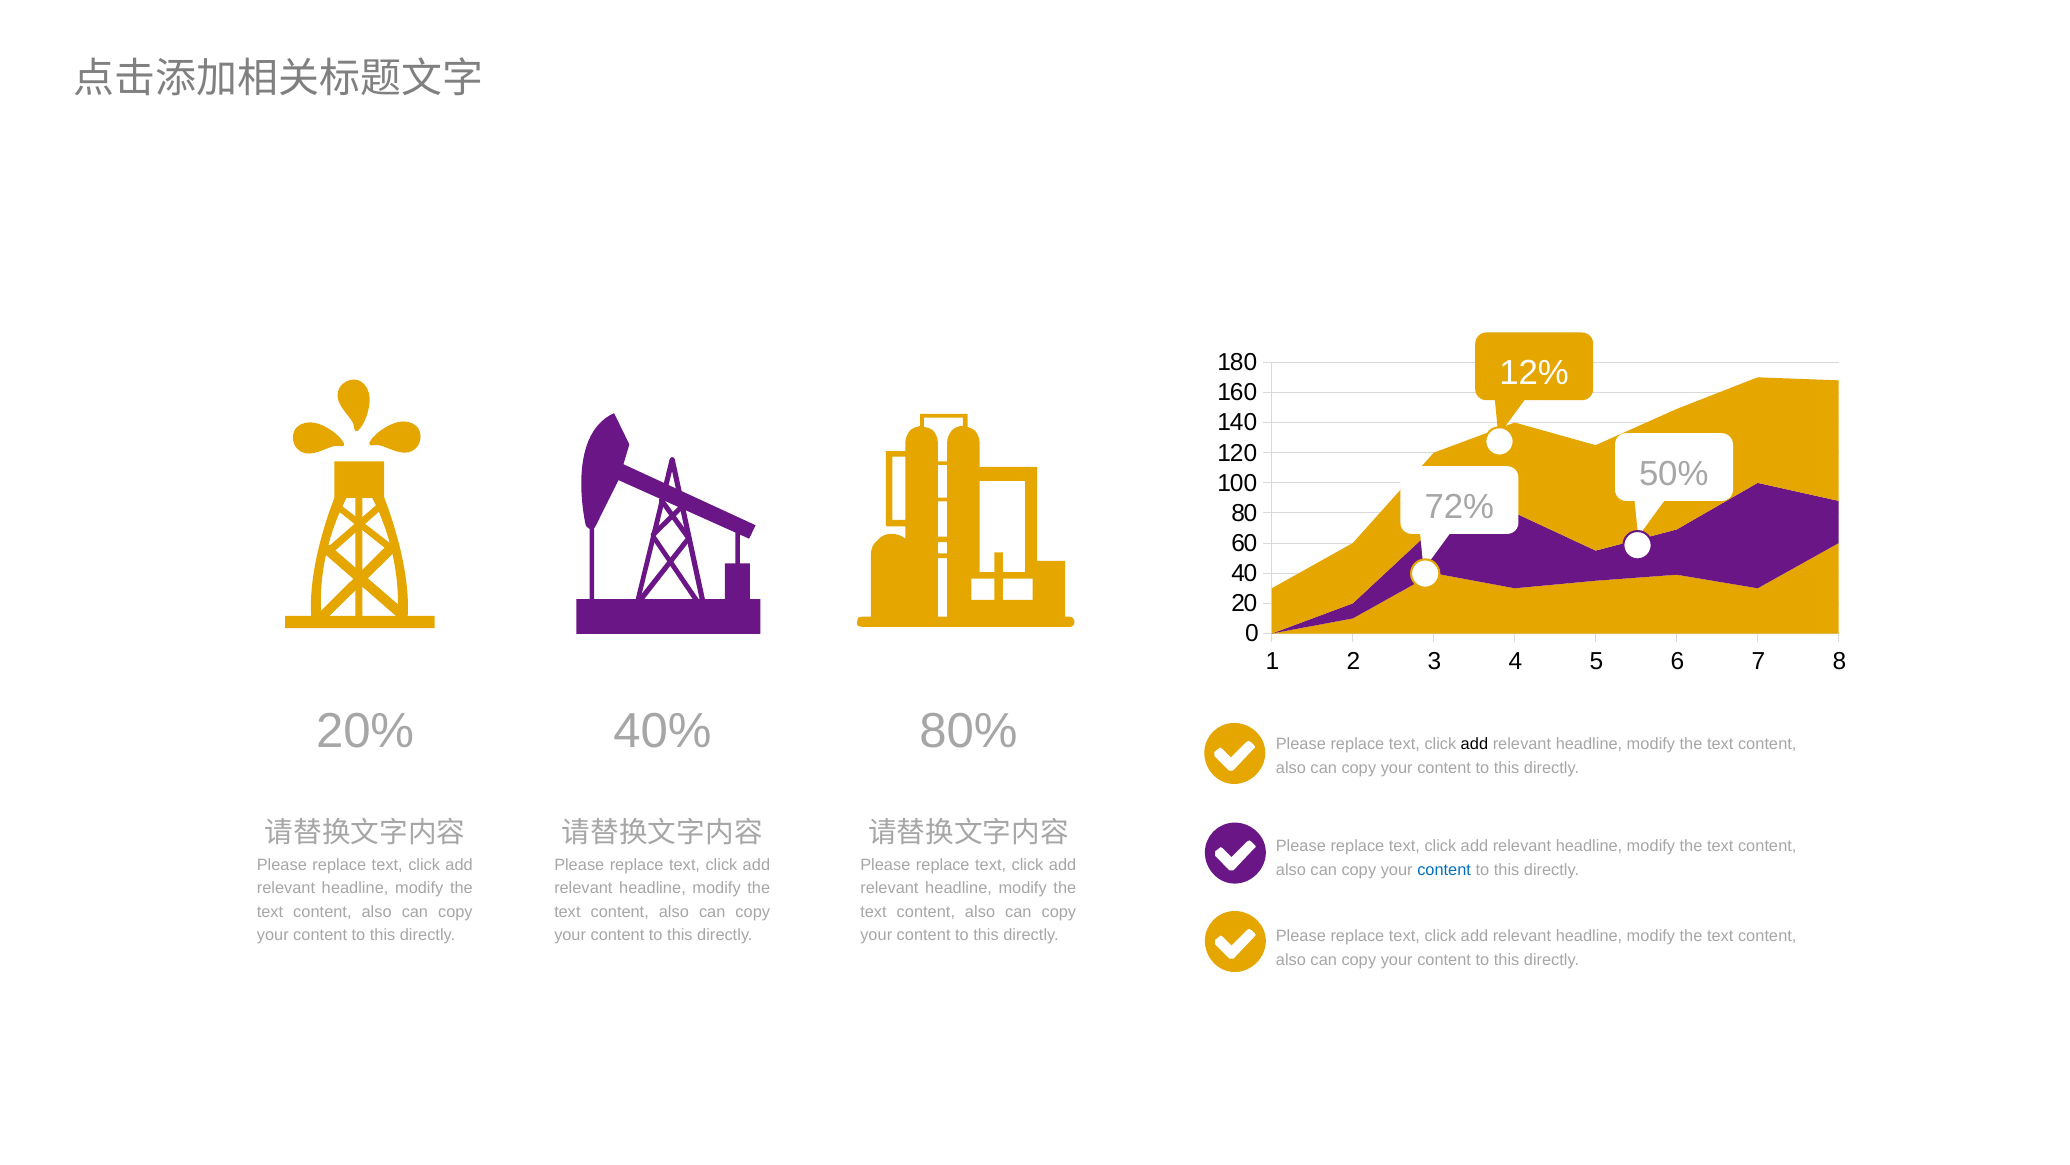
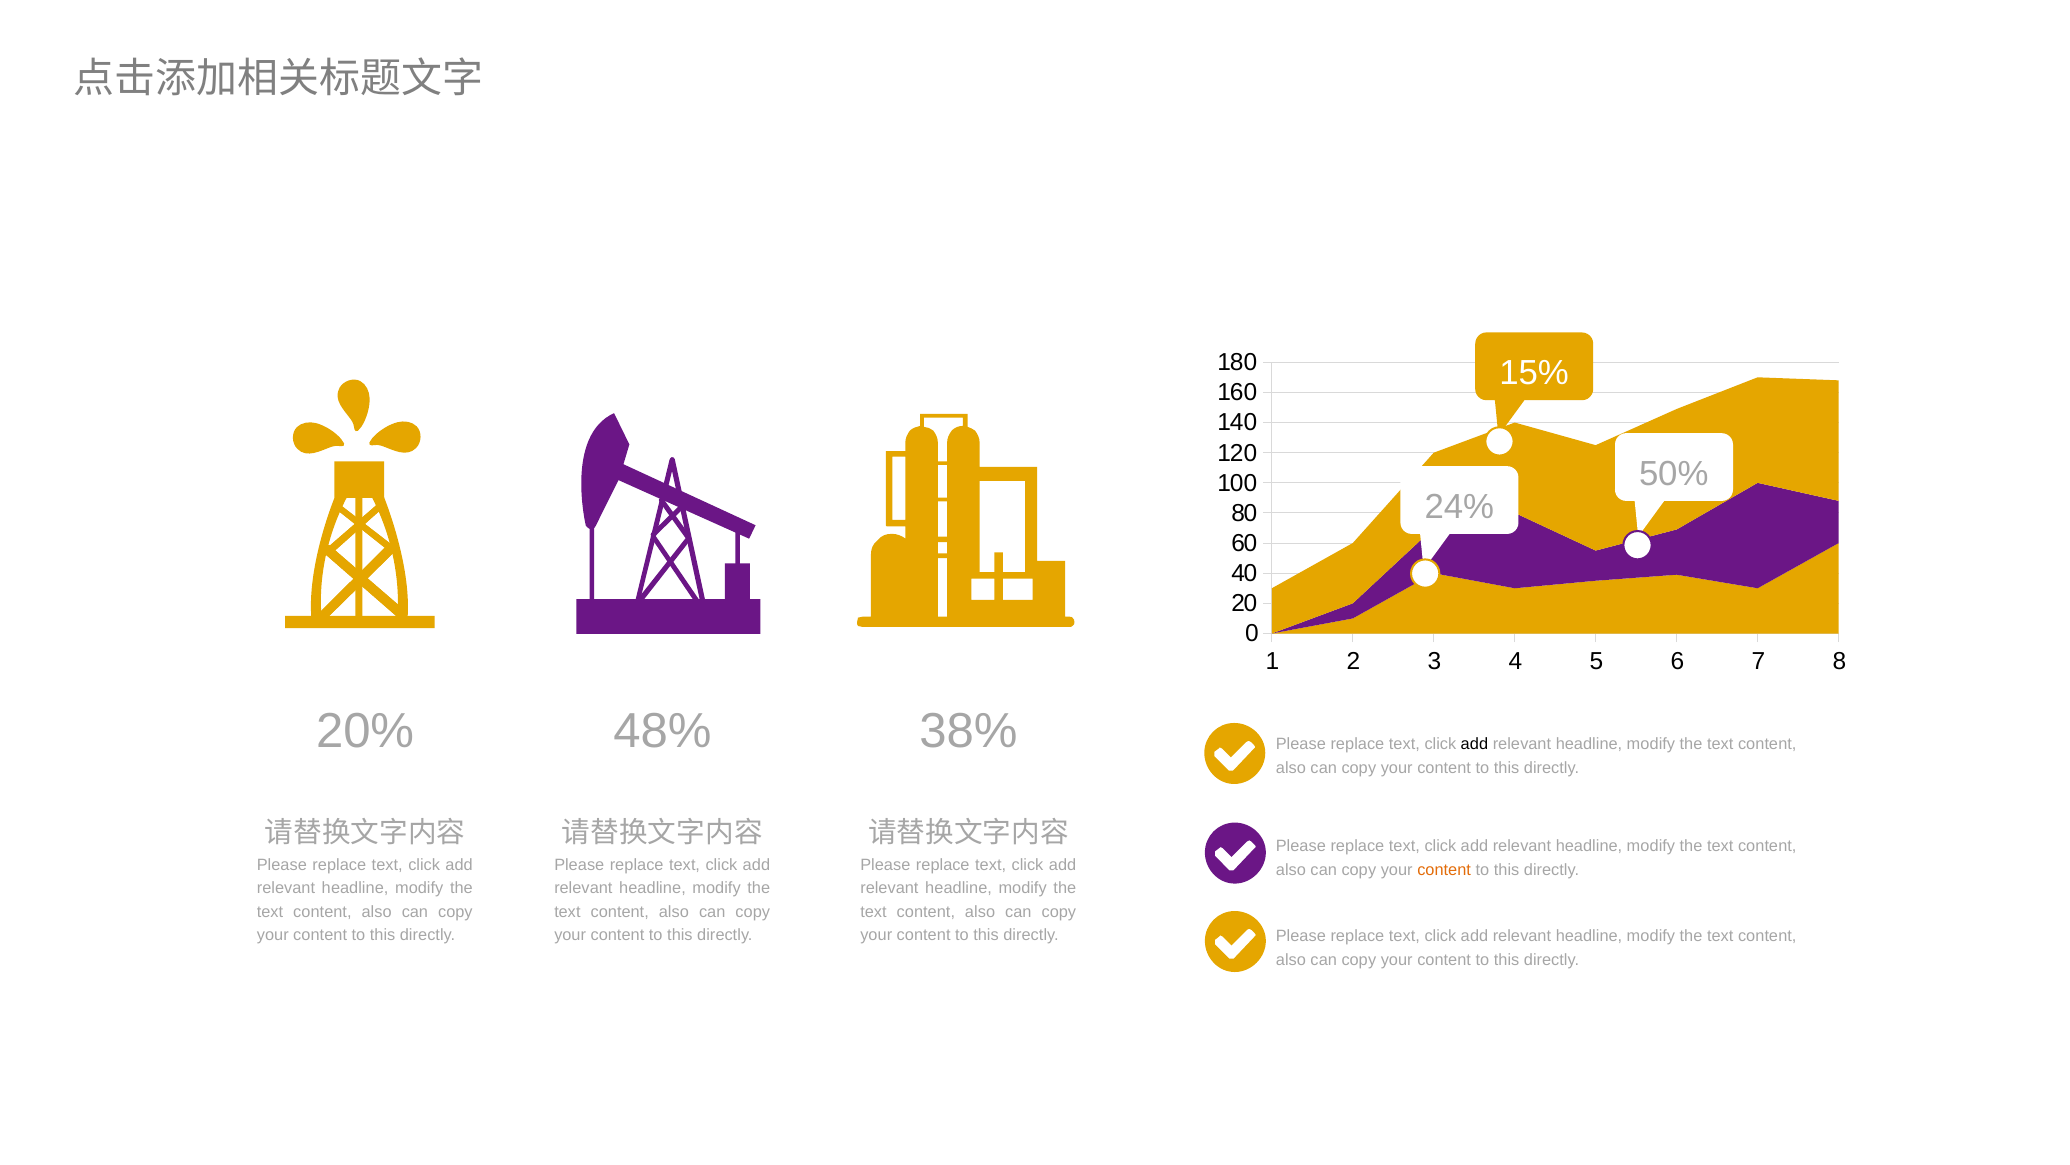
12%: 12% -> 15% (1534, 373)
72%: 72% -> 24% (1459, 506)
40%: 40% -> 48% (662, 731)
80%: 80% -> 38% (969, 731)
content colour: blue -> orange (1444, 869)
